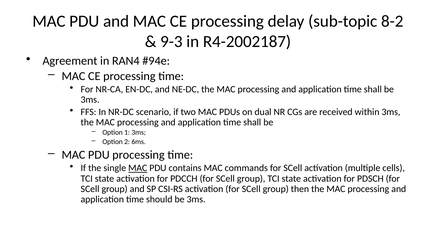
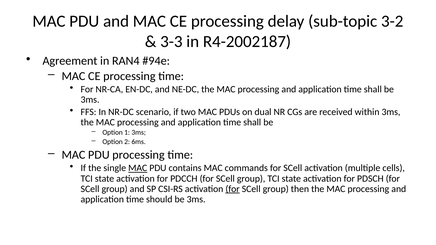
8-2: 8-2 -> 3-2 (392, 21)
9-3: 9-3 -> 3-3 (171, 42)
for underline: none -> present (233, 189)
